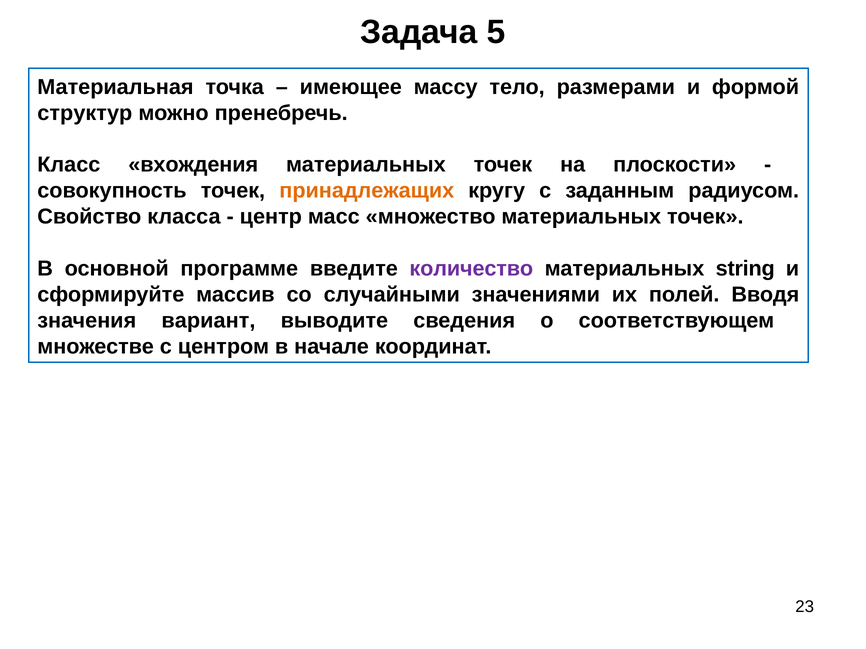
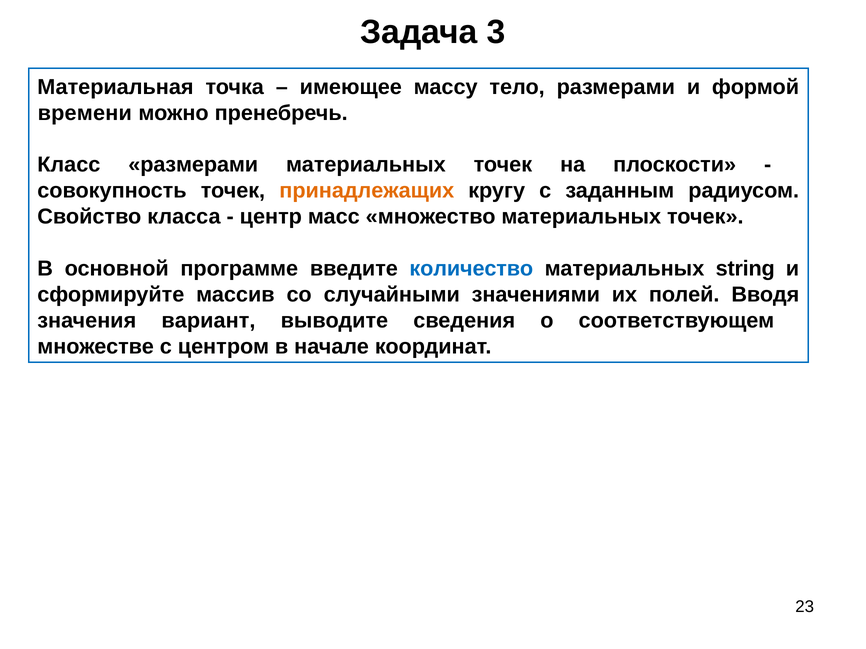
5: 5 -> 3 (496, 32)
структур: структур -> времени (85, 113)
Класс вхождения: вхождения -> размерами (193, 165)
количество colour: purple -> blue (471, 269)
